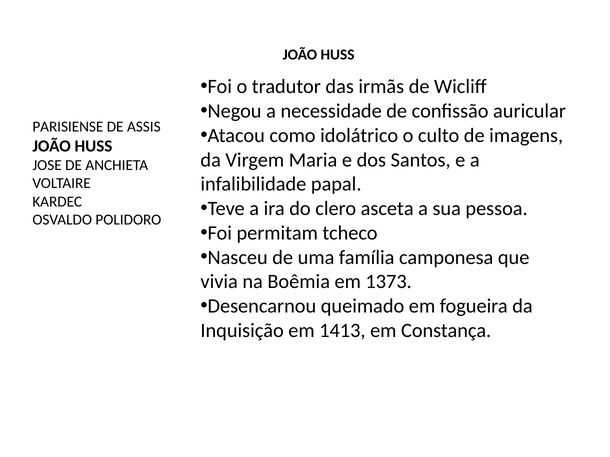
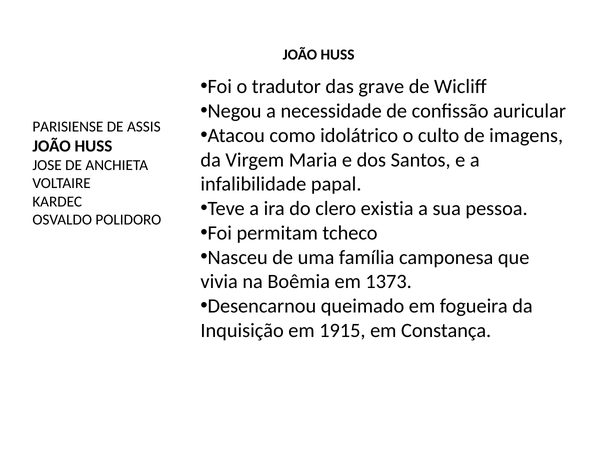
irmãs: irmãs -> grave (381, 87)
asceta: asceta -> existia (387, 209)
1413: 1413 -> 1915 (342, 331)
